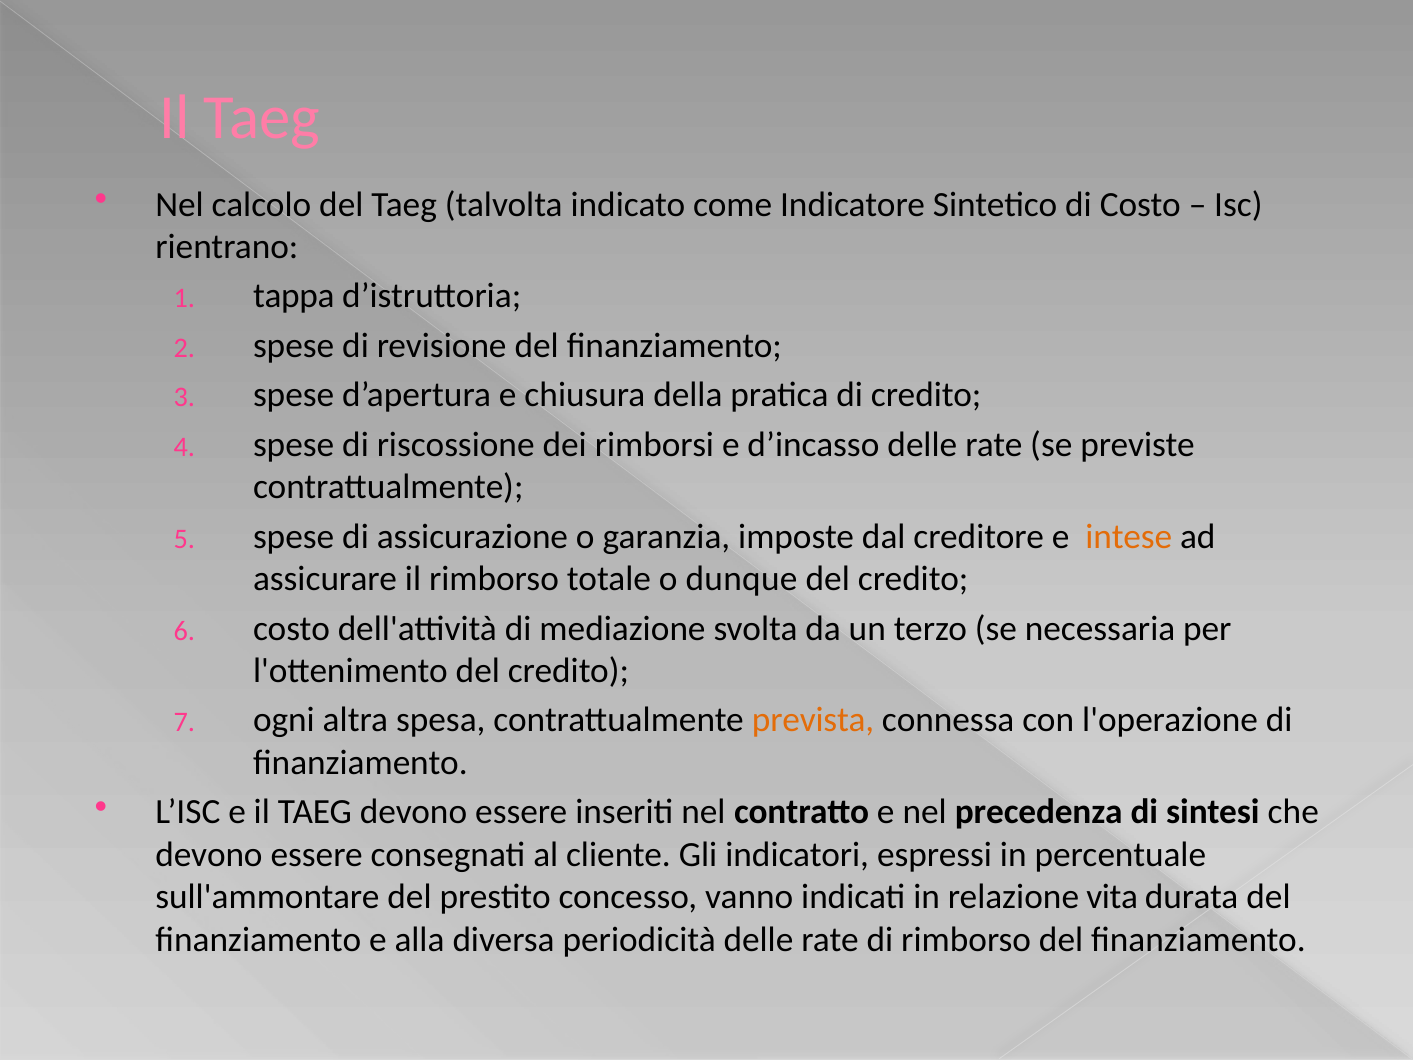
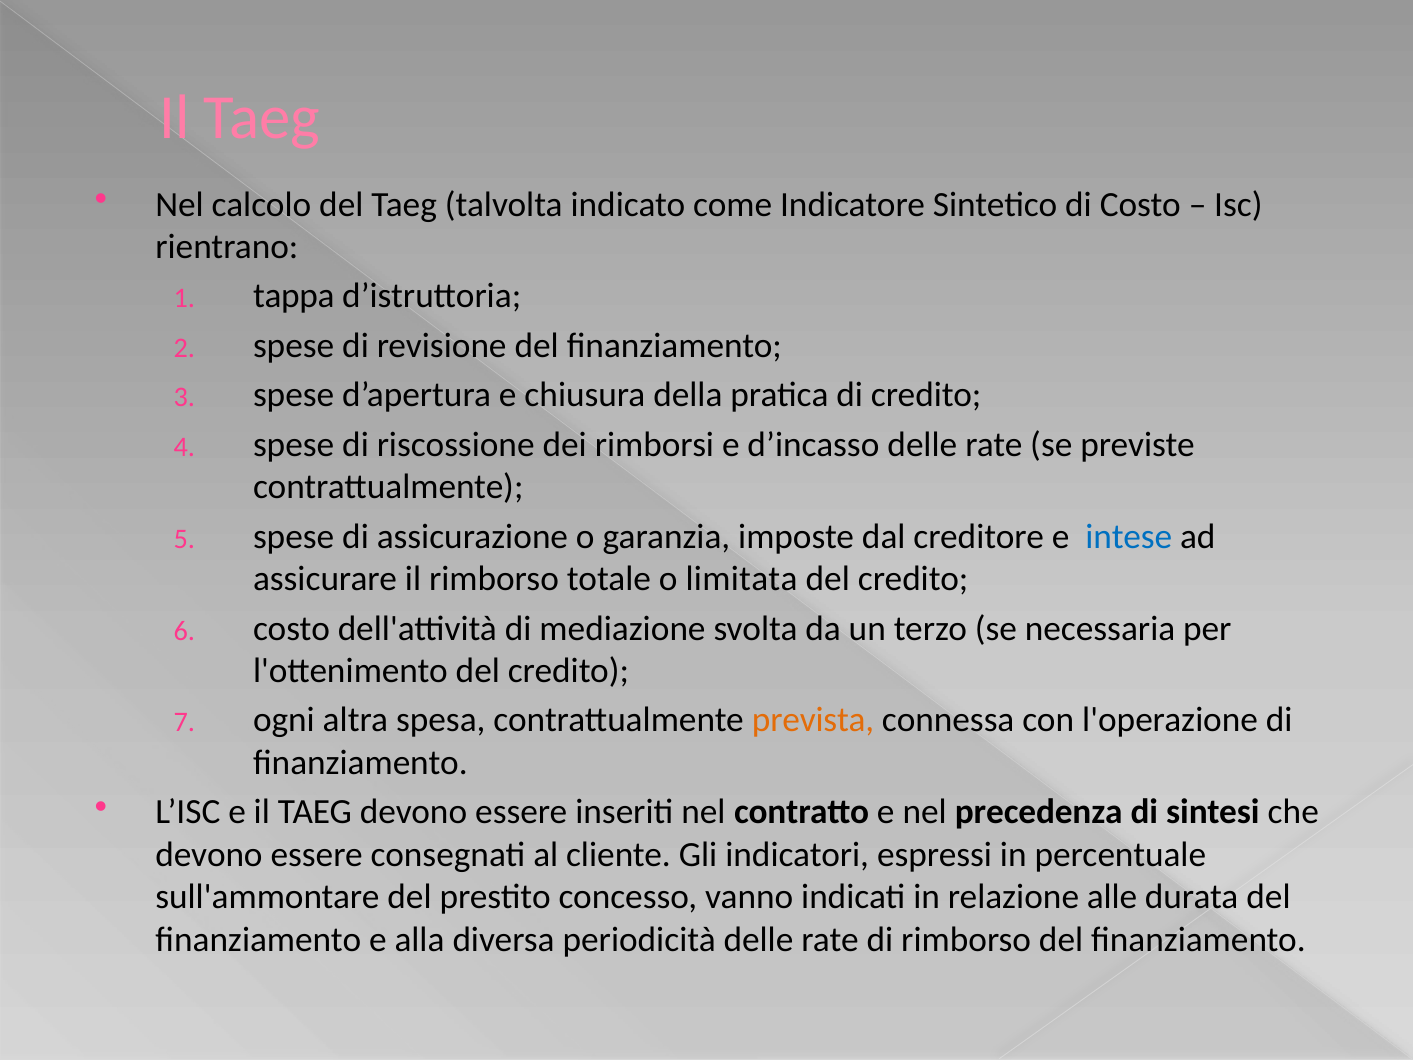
intese colour: orange -> blue (1129, 536)
dunque: dunque -> limitata (742, 579)
vita: vita -> alle (1112, 897)
